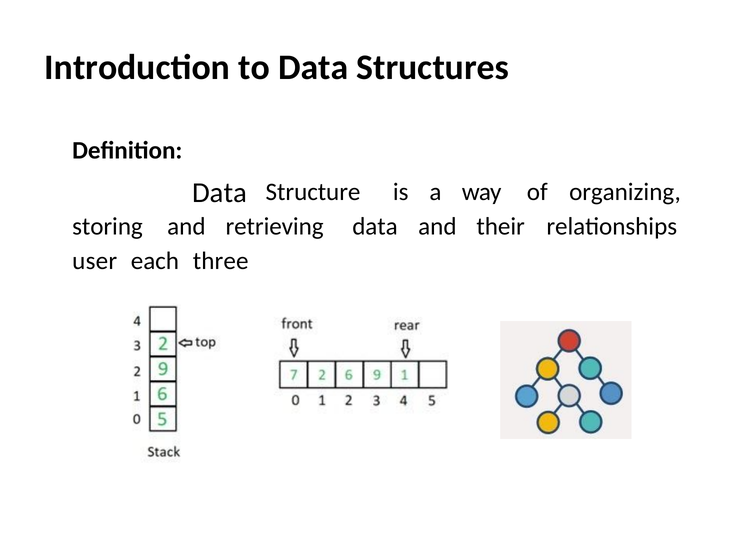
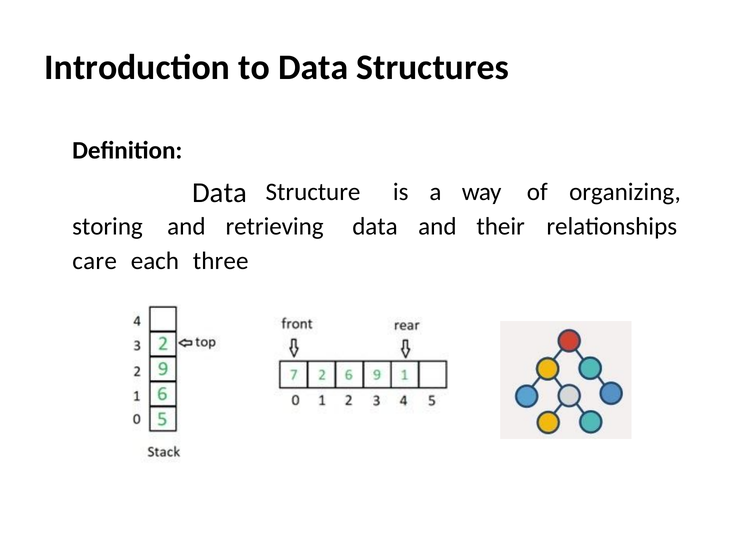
user: user -> care (95, 261)
